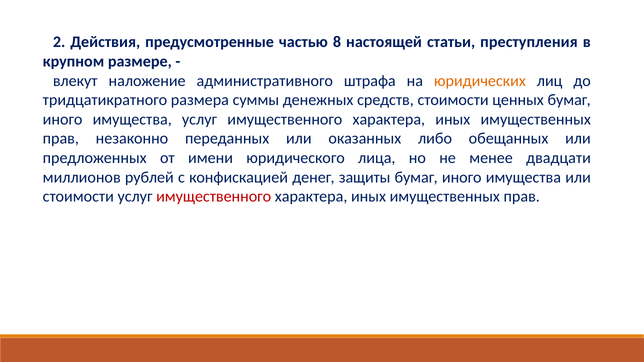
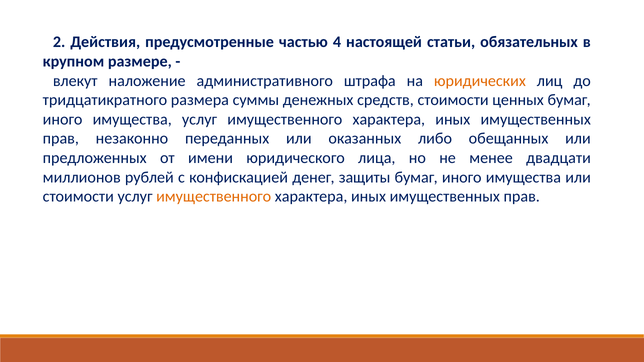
8: 8 -> 4 (337, 42)
преступления: преступления -> обязательных (529, 42)
имущественного colour: red -> orange (214, 197)
